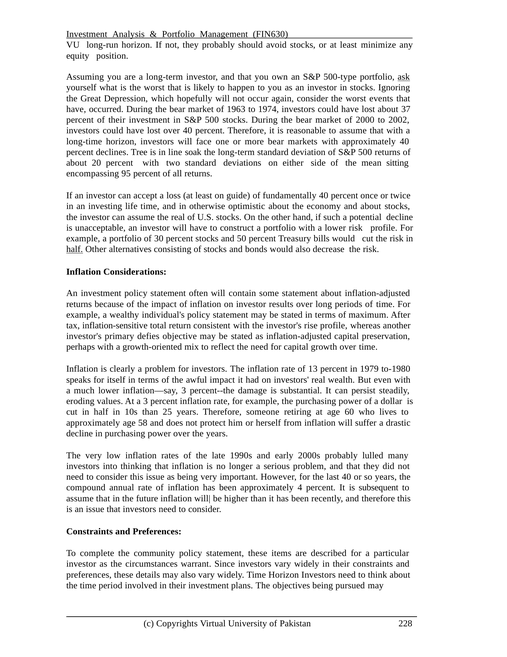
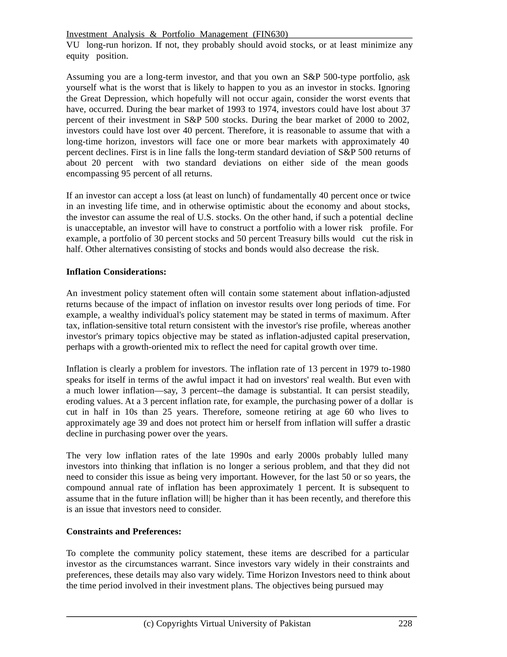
1963: 1963 -> 1993 (236, 109)
Tree: Tree -> First (139, 152)
soak: soak -> falls (193, 152)
sitting: sitting -> goods (397, 163)
guide: guide -> lunch (238, 195)
half underline: present -> none (75, 249)
defies: defies -> topics (148, 336)
58: 58 -> 39 (143, 422)
last 40: 40 -> 50 (347, 476)
4: 4 -> 1 (300, 487)
